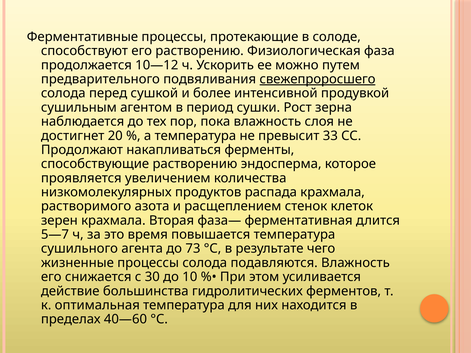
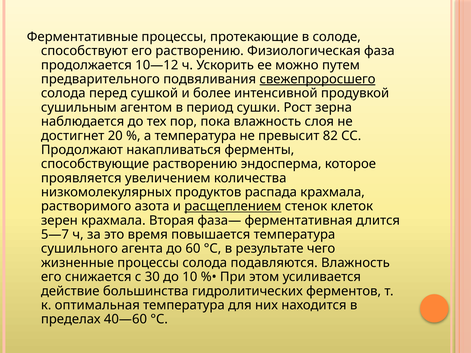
33: 33 -> 82 (330, 136)
расщеплением underline: none -> present (233, 206)
73: 73 -> 60 (193, 249)
